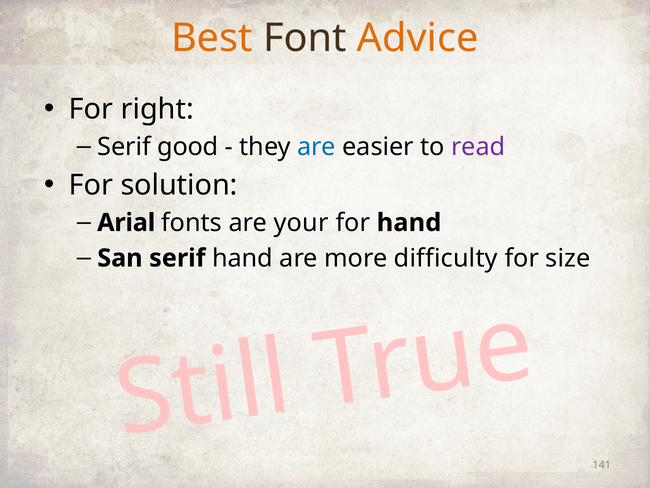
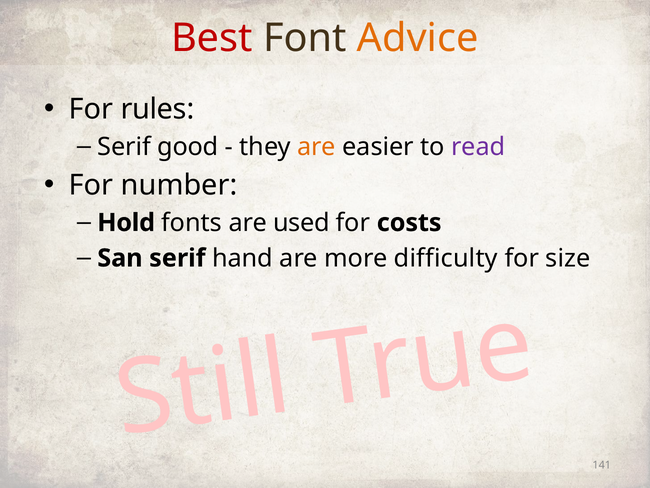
Best colour: orange -> red (212, 38)
right: right -> rules (157, 109)
are colour: blue -> orange (317, 147)
solution: solution -> number (179, 185)
Arial: Arial -> Hold (126, 222)
your: your -> used (301, 222)
for hand: hand -> costs (409, 222)
